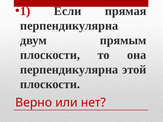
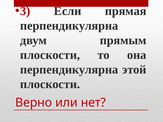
1: 1 -> 3 (25, 11)
